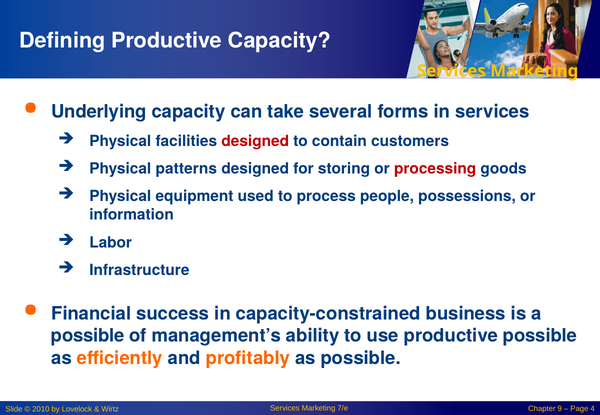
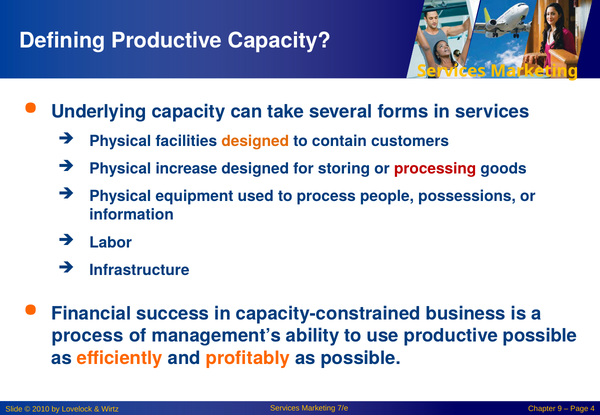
designed colour: red -> orange (255, 141)
patterns: patterns -> increase (186, 169)
possible: possible -> process (88, 336)
